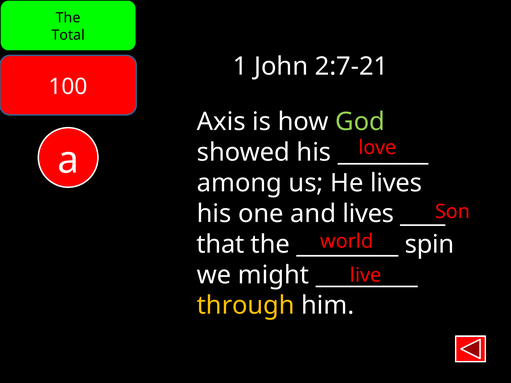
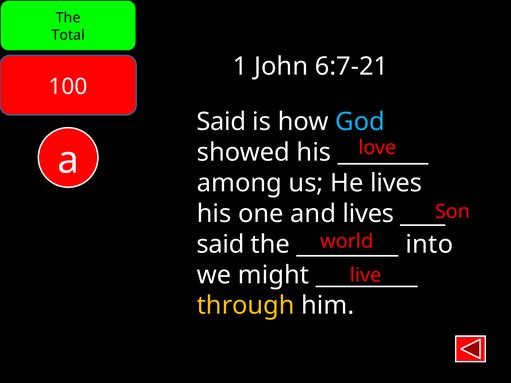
2:7-21: 2:7-21 -> 6:7-21 (352, 66)
Axis: Axis -> Said (221, 122)
God colour: light green -> light blue (360, 122)
that: that -> said (221, 244)
spin: spin -> into (429, 244)
